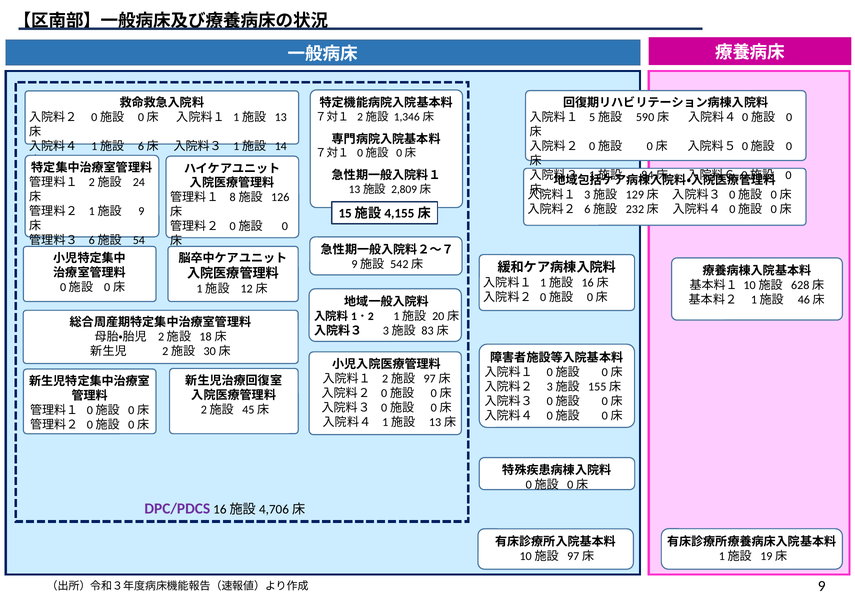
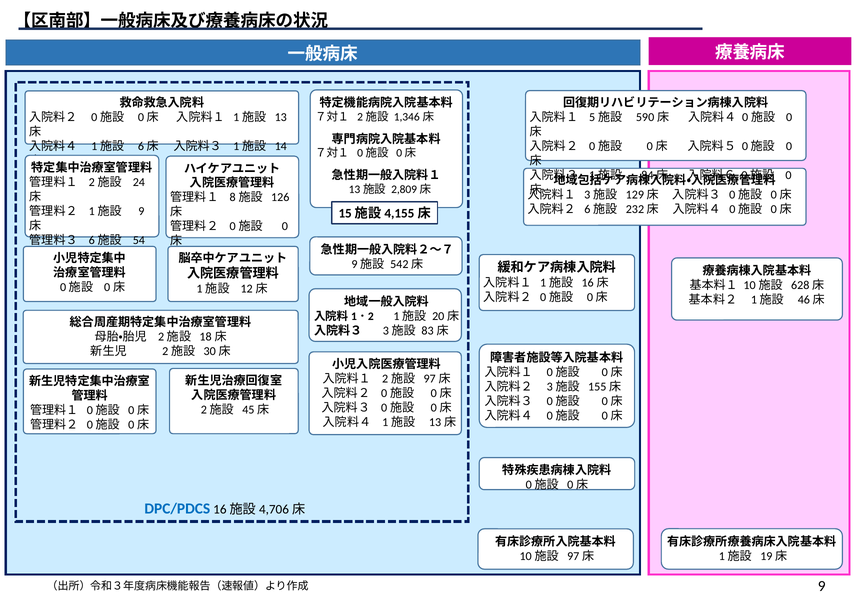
DPC/PDCS colour: purple -> blue (177, 508)
